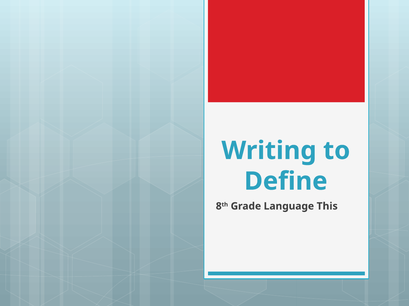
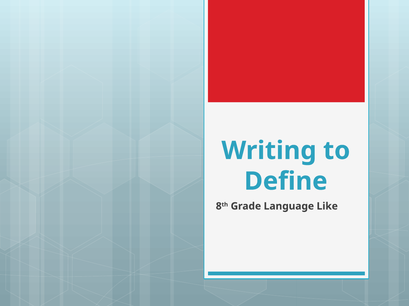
This: This -> Like (327, 207)
